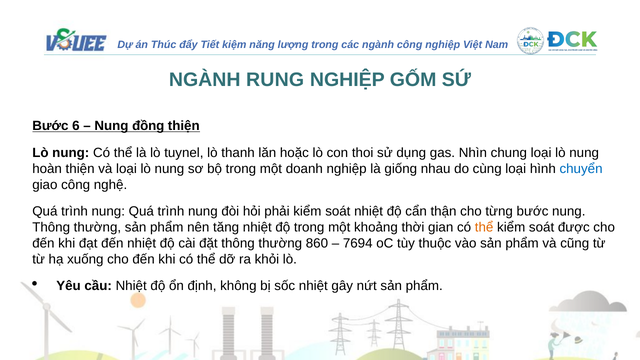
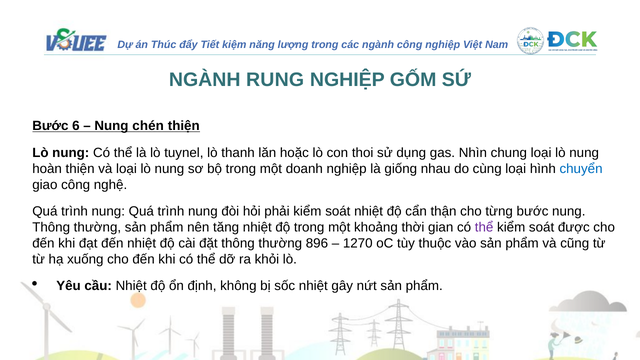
đồng: đồng -> chén (148, 126)
thể colour: orange -> purple (484, 227)
860: 860 -> 896 (317, 243)
7694: 7694 -> 1270 (358, 243)
